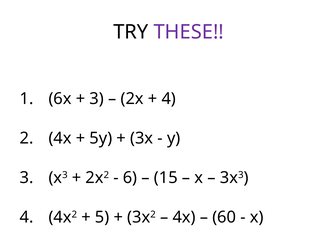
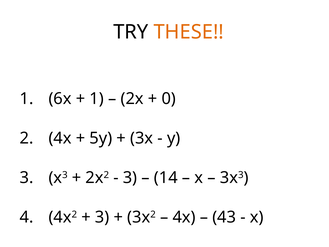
THESE colour: purple -> orange (189, 32)
3: 3 -> 1 (97, 99)
4: 4 -> 0 (169, 99)
6: 6 -> 3 (130, 177)
15: 15 -> 14 (166, 177)
5: 5 -> 3 (102, 217)
60: 60 -> 43 (224, 217)
